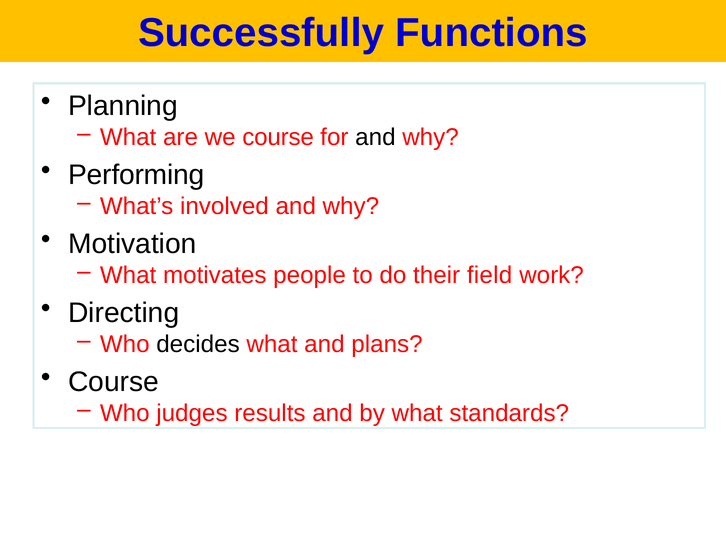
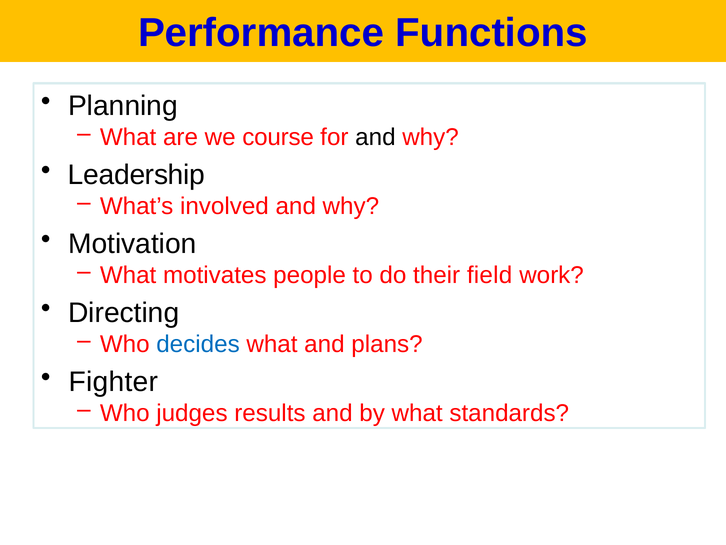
Successfully: Successfully -> Performance (261, 33)
Performing: Performing -> Leadership (136, 175)
decides colour: black -> blue (198, 344)
Course: Course -> Fighter (113, 382)
